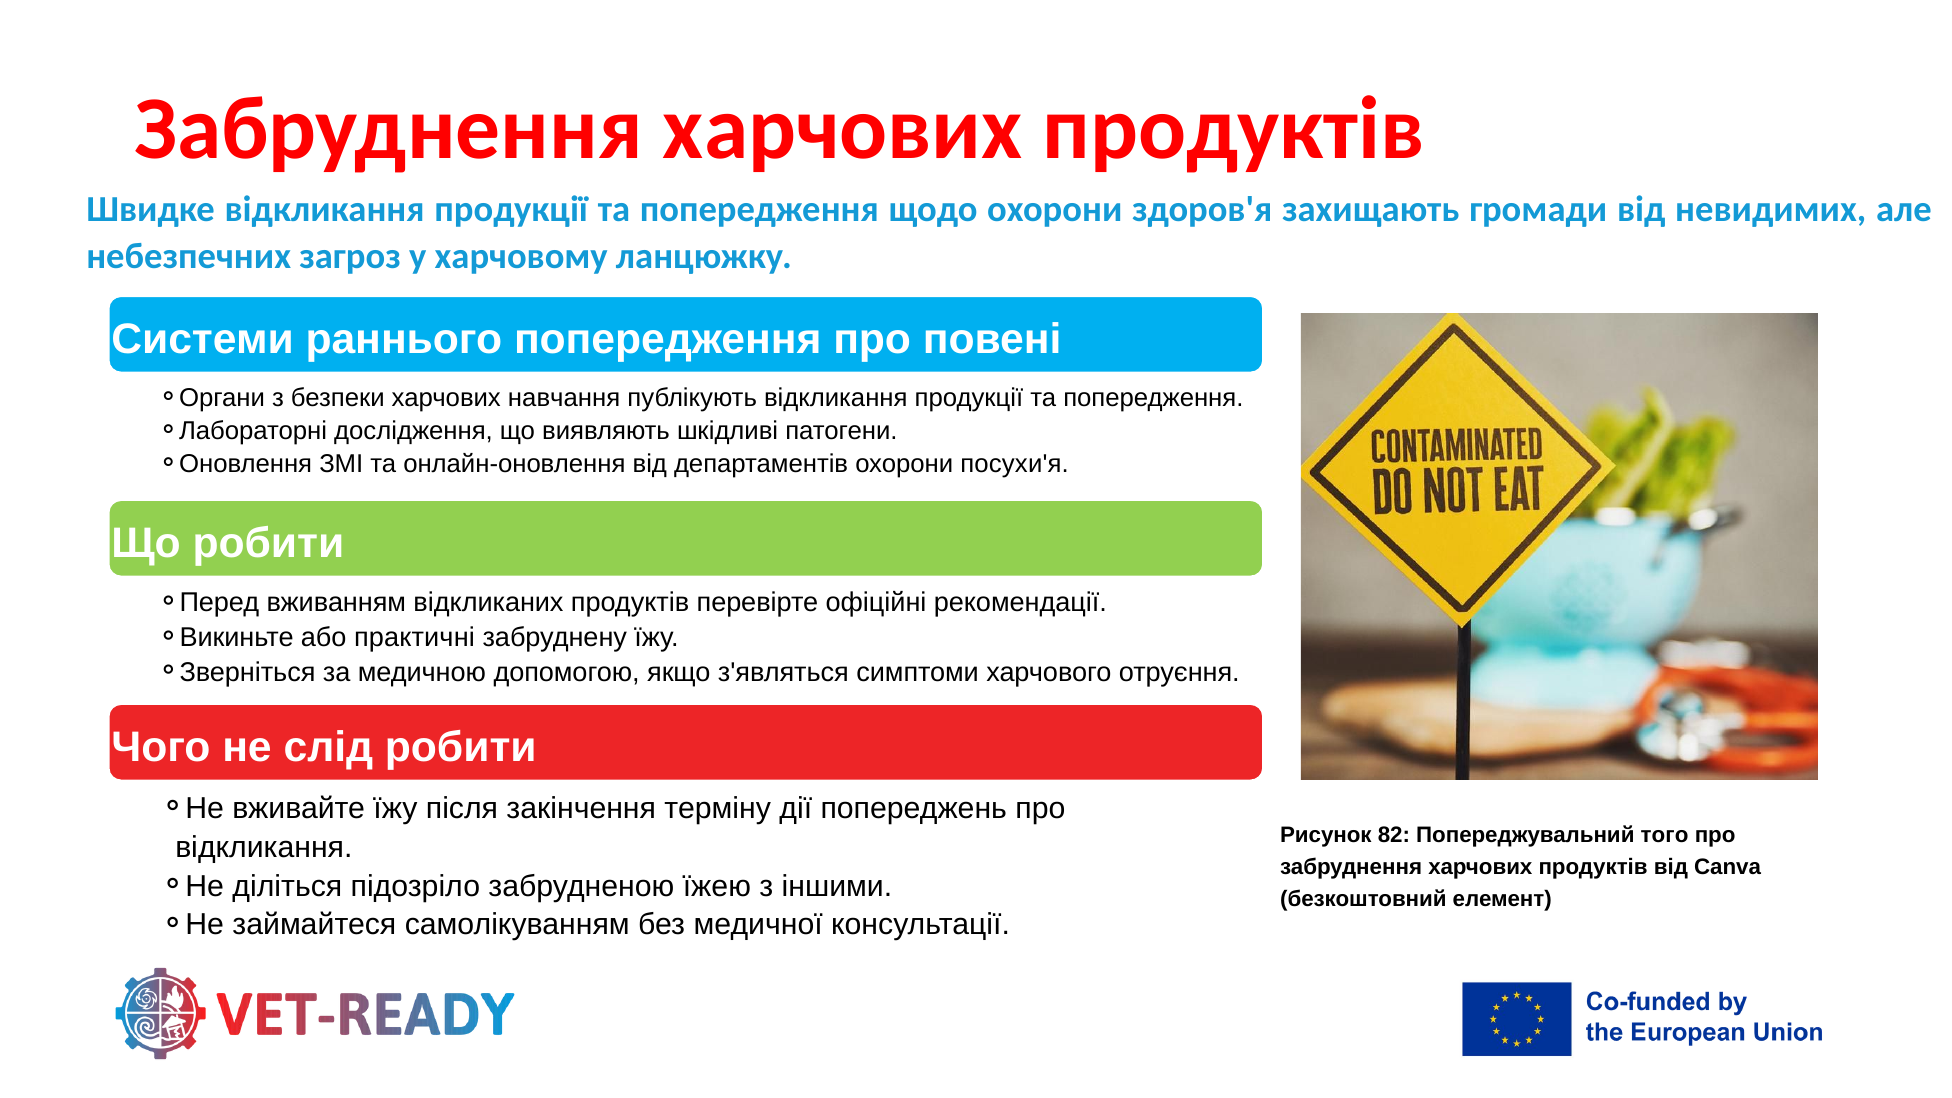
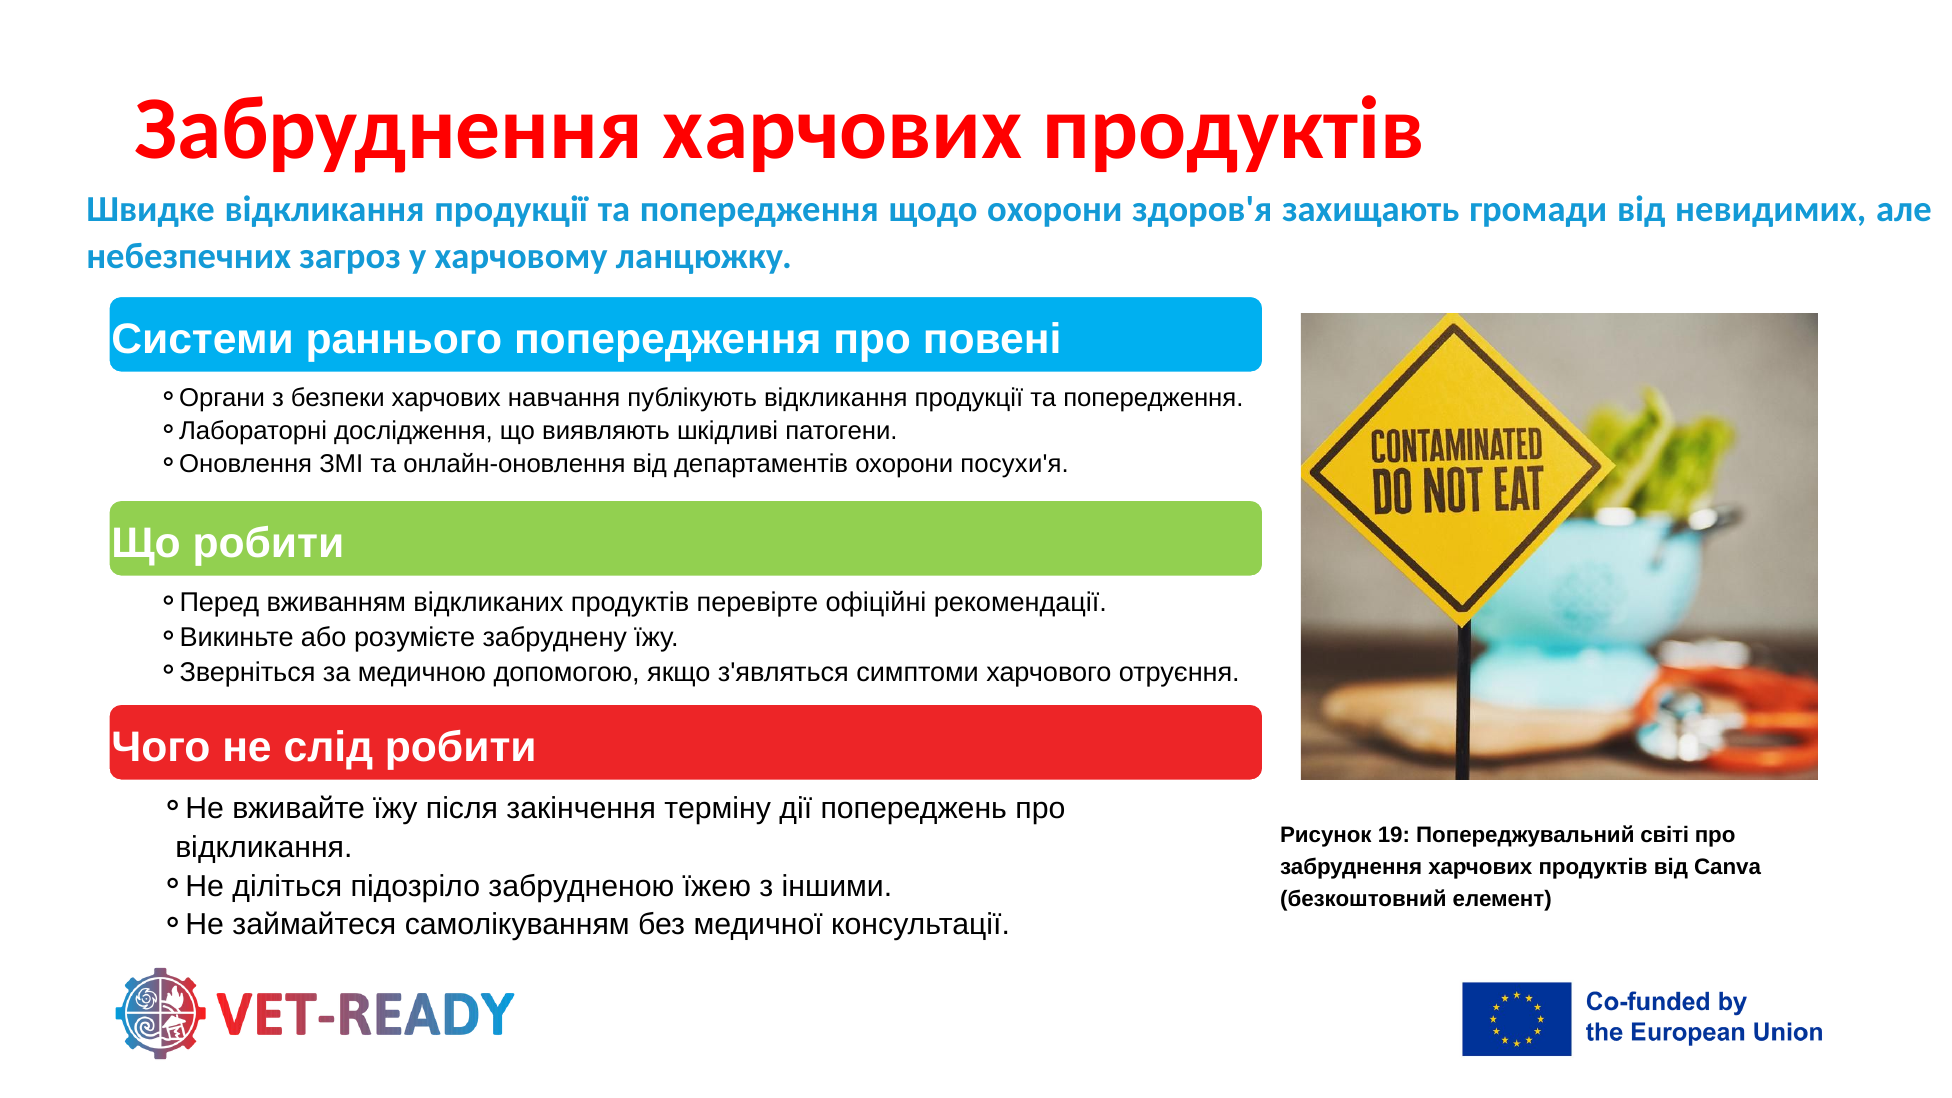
практичні: практичні -> розумієте (415, 638)
82: 82 -> 19 (1394, 835)
того: того -> світі (1665, 835)
